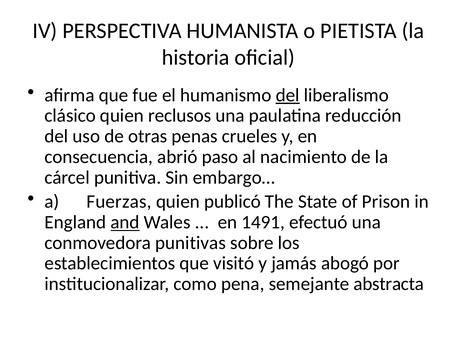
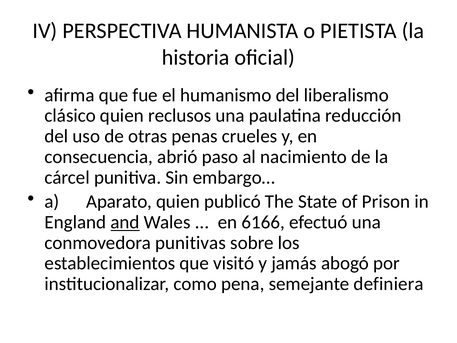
del underline: present -> none (288, 95)
Fuerzas: Fuerzas -> Aparato (119, 201)
1491: 1491 -> 6166 (263, 222)
abstracta: abstracta -> definiera (389, 284)
